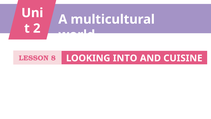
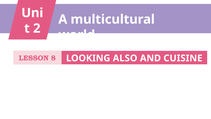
INTO: INTO -> ALSO (125, 58)
